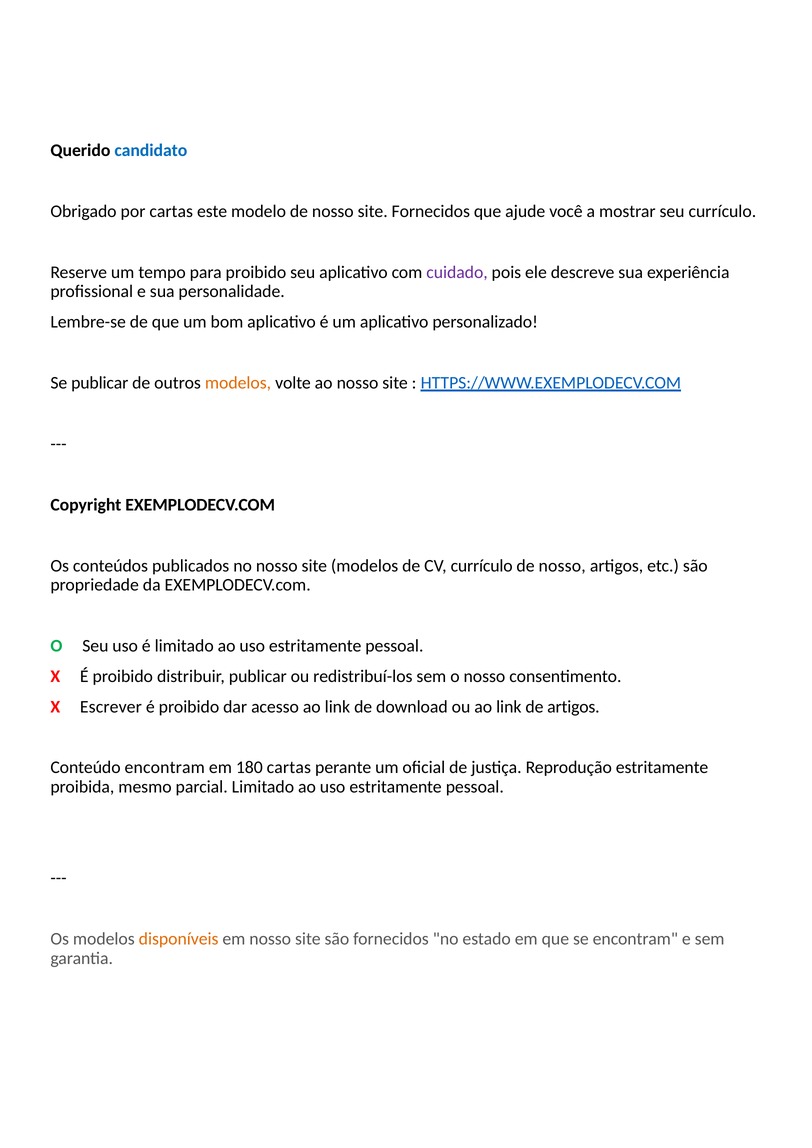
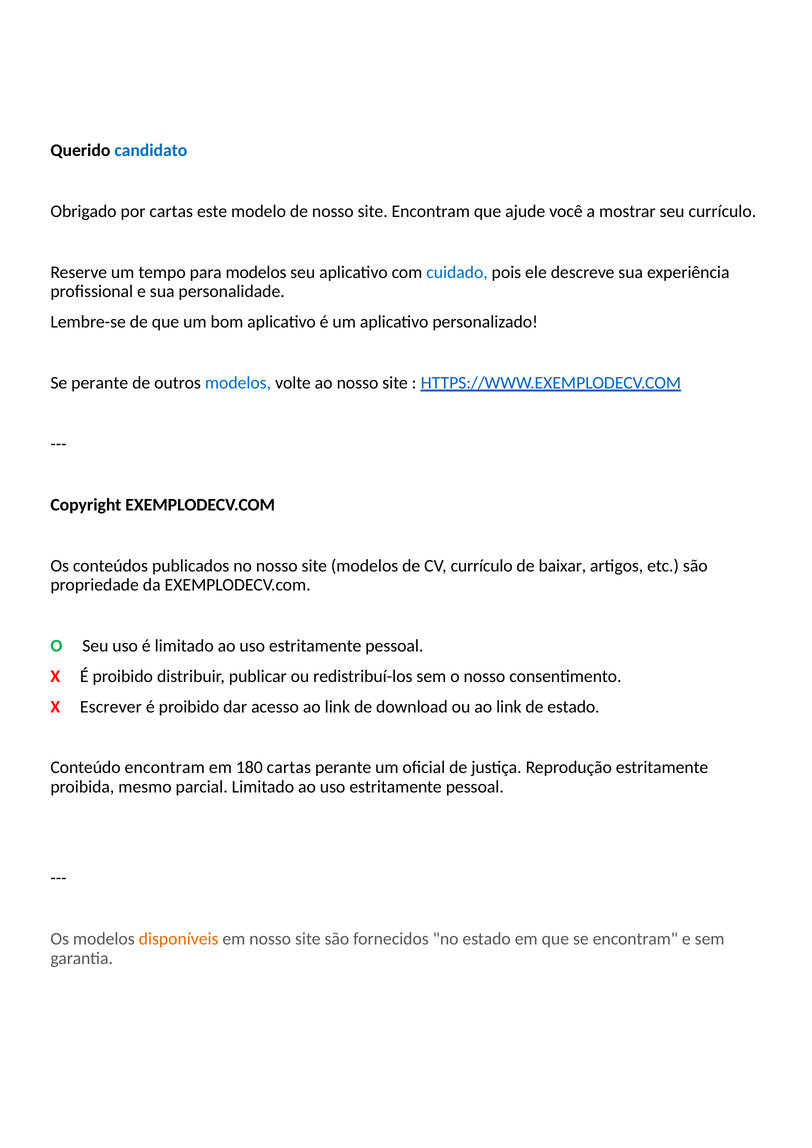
site Fornecidos: Fornecidos -> Encontram (431, 211)
para proibido: proibido -> modelos (256, 272)
cuidado colour: purple -> blue (457, 272)
Se publicar: publicar -> perante (100, 383)
modelos colour: orange -> blue (238, 383)
nosso: nosso -> baixar (562, 566)
de artigos: artigos -> estado (573, 707)
